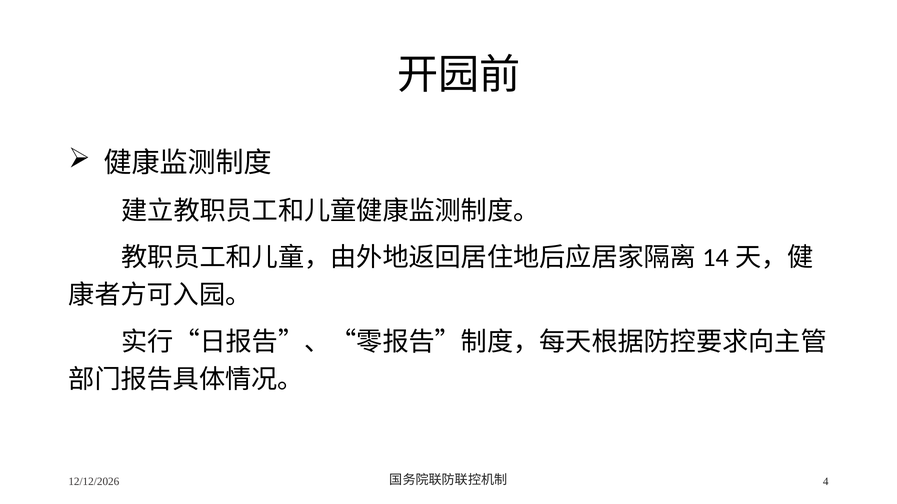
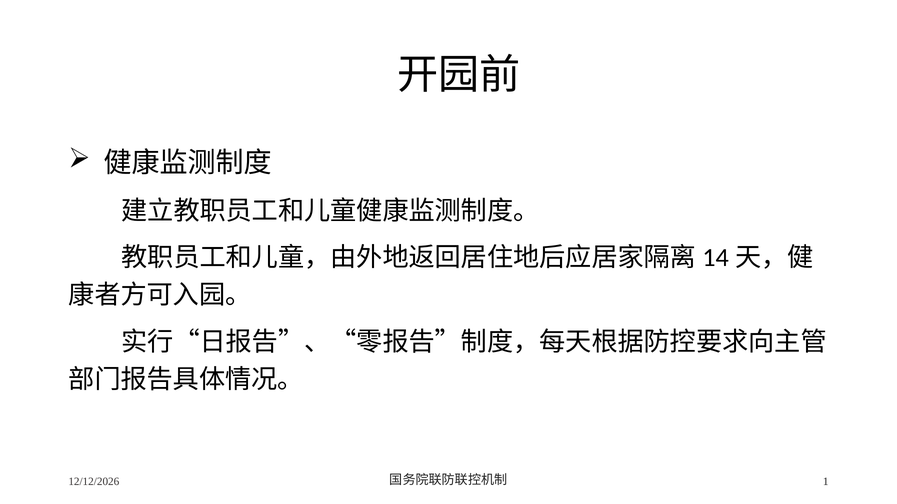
4: 4 -> 1 (826, 482)
